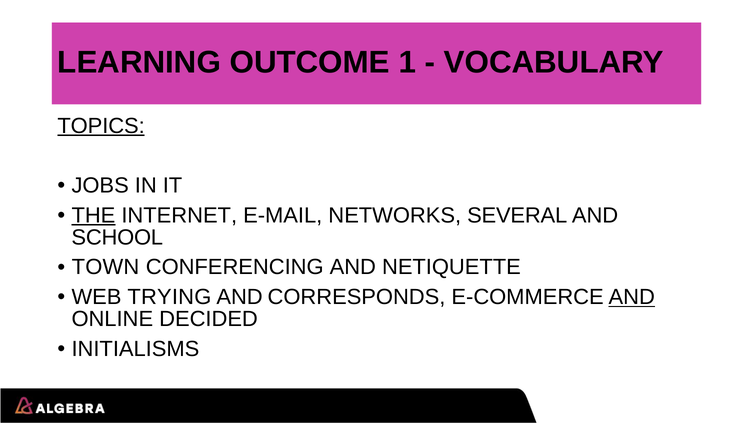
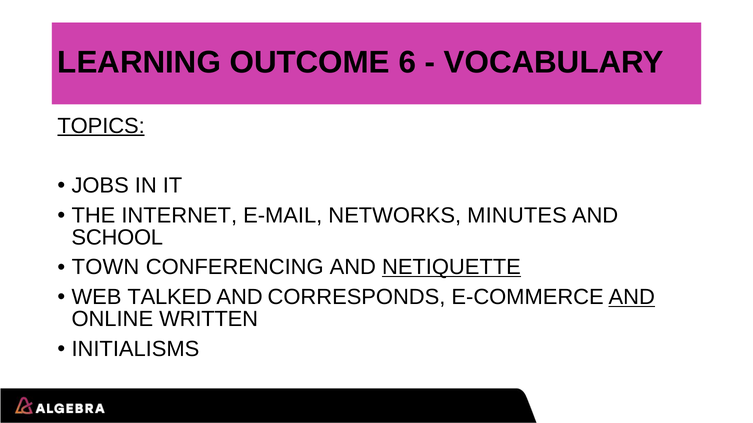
1: 1 -> 6 (407, 63)
THE underline: present -> none (93, 216)
SEVERAL: SEVERAL -> MINUTES (517, 216)
NETIQUETTE underline: none -> present (451, 267)
TRYING: TRYING -> TALKED (170, 297)
DECIDED: DECIDED -> WRITTEN (209, 319)
